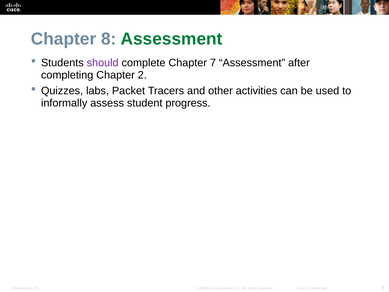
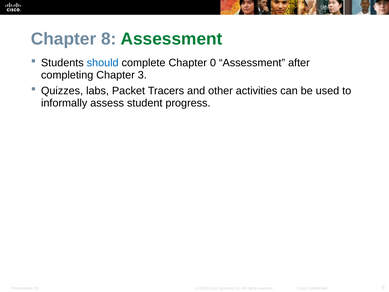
should colour: purple -> blue (103, 63)
7: 7 -> 0 (213, 63)
2: 2 -> 3 (142, 75)
